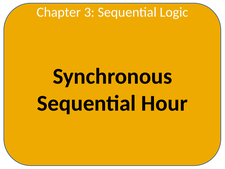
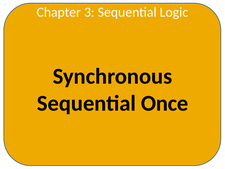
Hour: Hour -> Once (165, 103)
